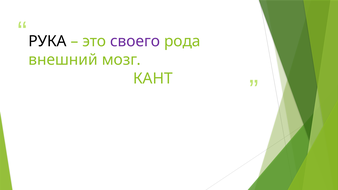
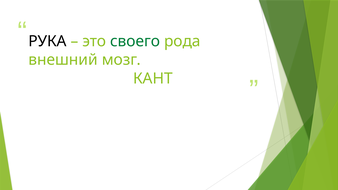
своего colour: purple -> green (135, 41)
